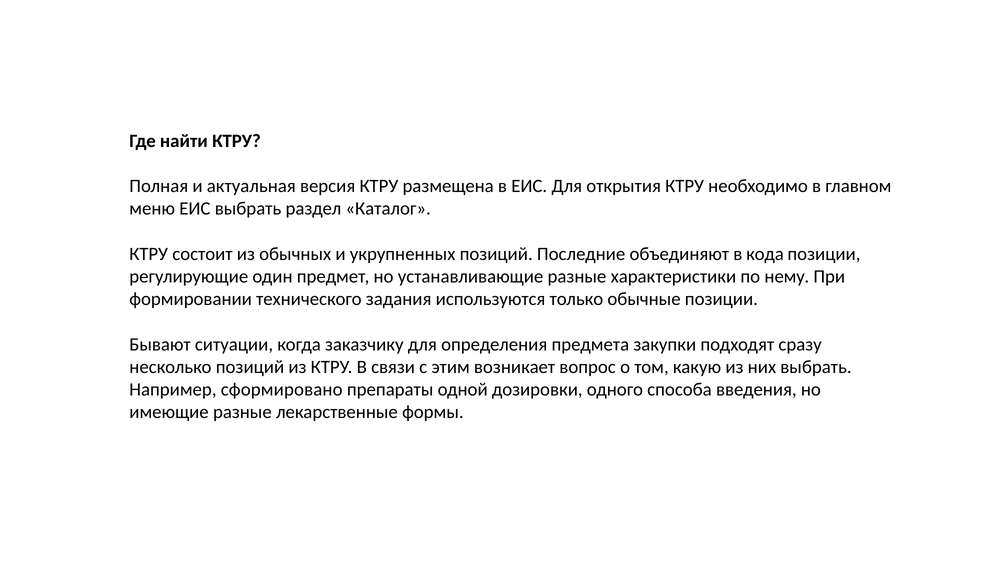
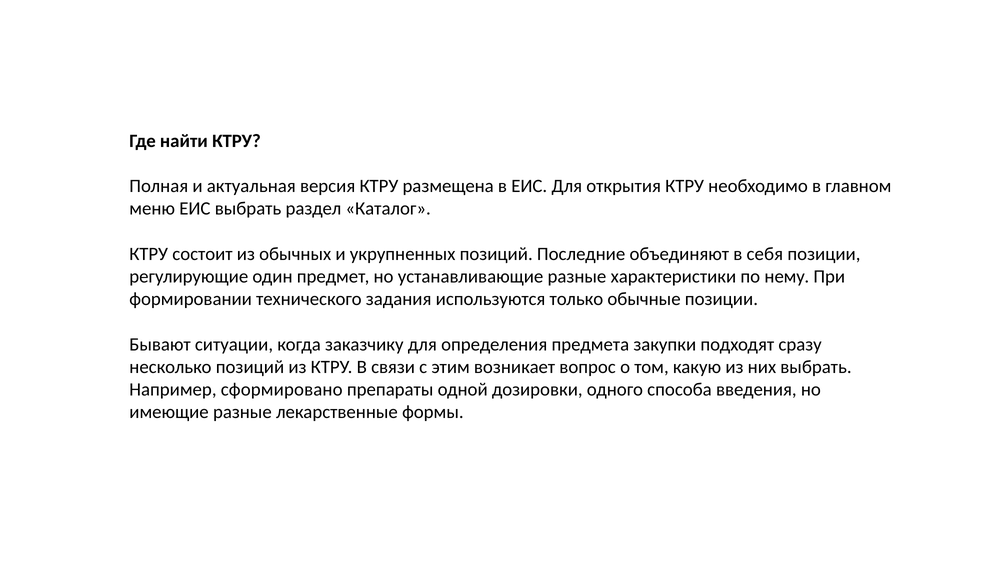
кода: кода -> себя (765, 254)
